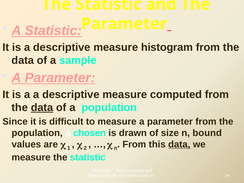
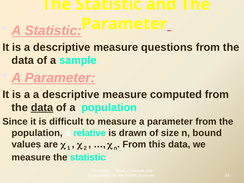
histogram: histogram -> questions (167, 47)
chosen: chosen -> relative (90, 133)
data underline: present -> none (179, 144)
